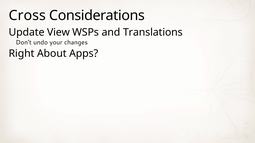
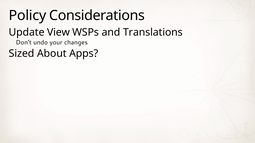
Cross: Cross -> Policy (27, 15)
Right: Right -> Sized (22, 54)
